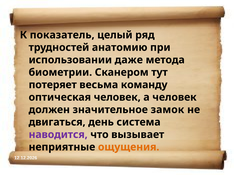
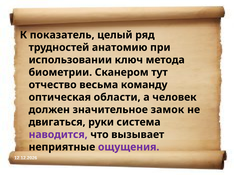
даже: даже -> ключ (129, 60)
потеряет: потеряет -> отчество (53, 85)
оптическая человек: человек -> области (117, 97)
день: день -> руки (101, 122)
ощущения colour: orange -> purple (129, 147)
